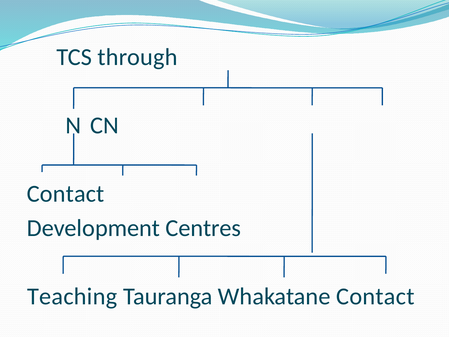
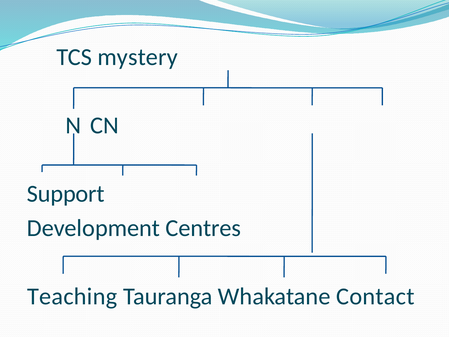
through: through -> mystery (138, 57)
Contact: Contact -> Support (66, 194)
